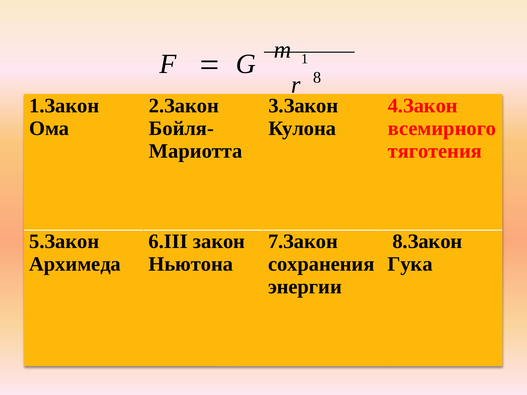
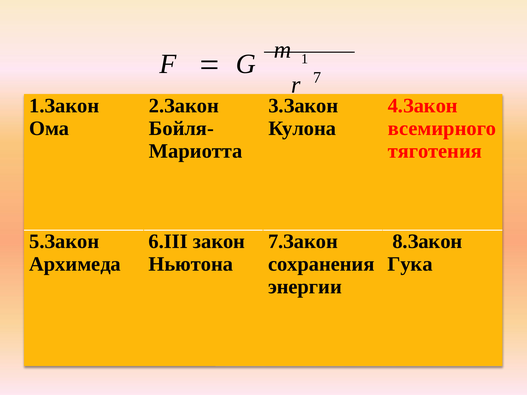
8: 8 -> 7 (317, 78)
